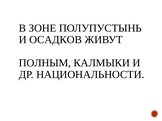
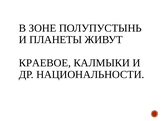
ОСАДКОВ: ОСАДКОВ -> ПЛАНЕТЫ (56, 40)
ПОЛНЫМ: ПОЛНЫМ -> КРАЕВОЕ (45, 63)
